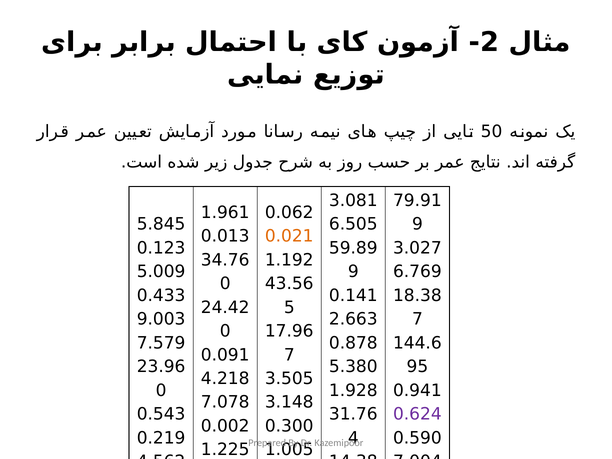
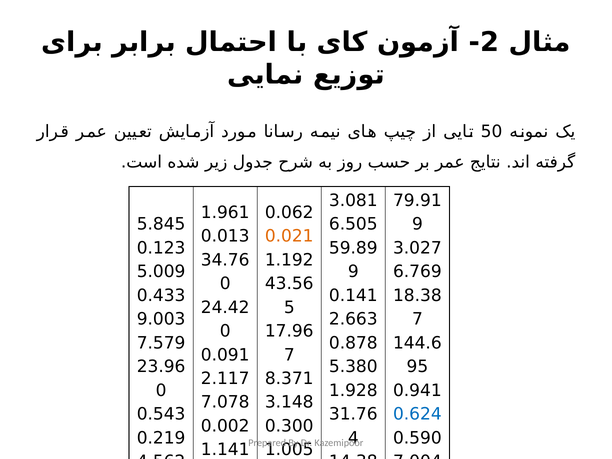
4.218: 4.218 -> 2.117 (225, 379)
3.505: 3.505 -> 8.371 (289, 379)
0.624 colour: purple -> blue (417, 414)
1.225: 1.225 -> 1.141 (225, 450)
